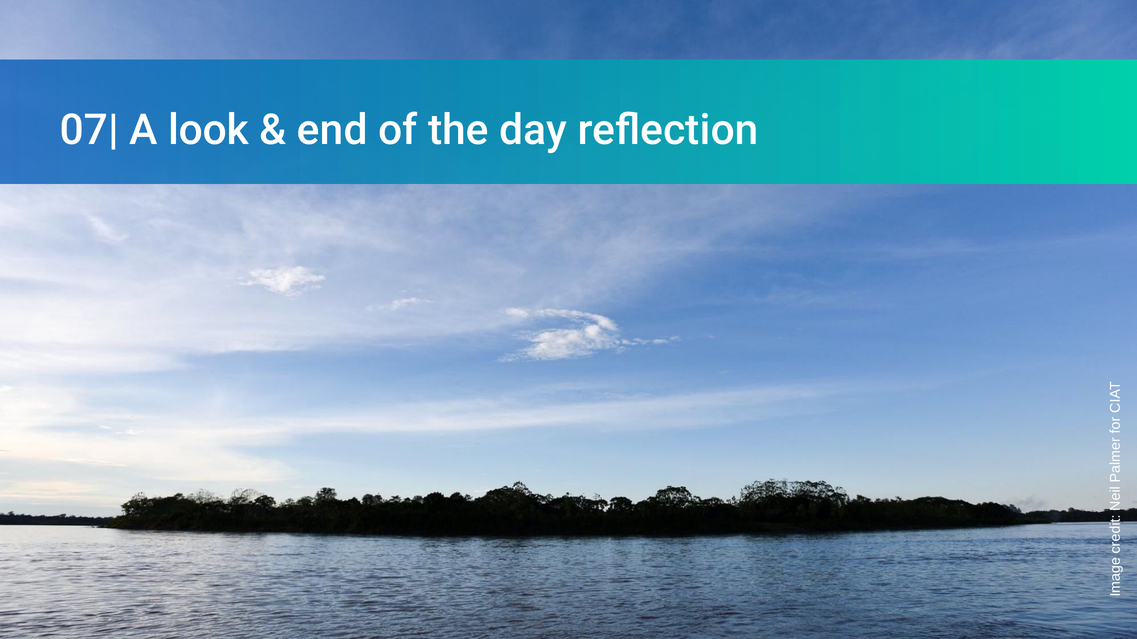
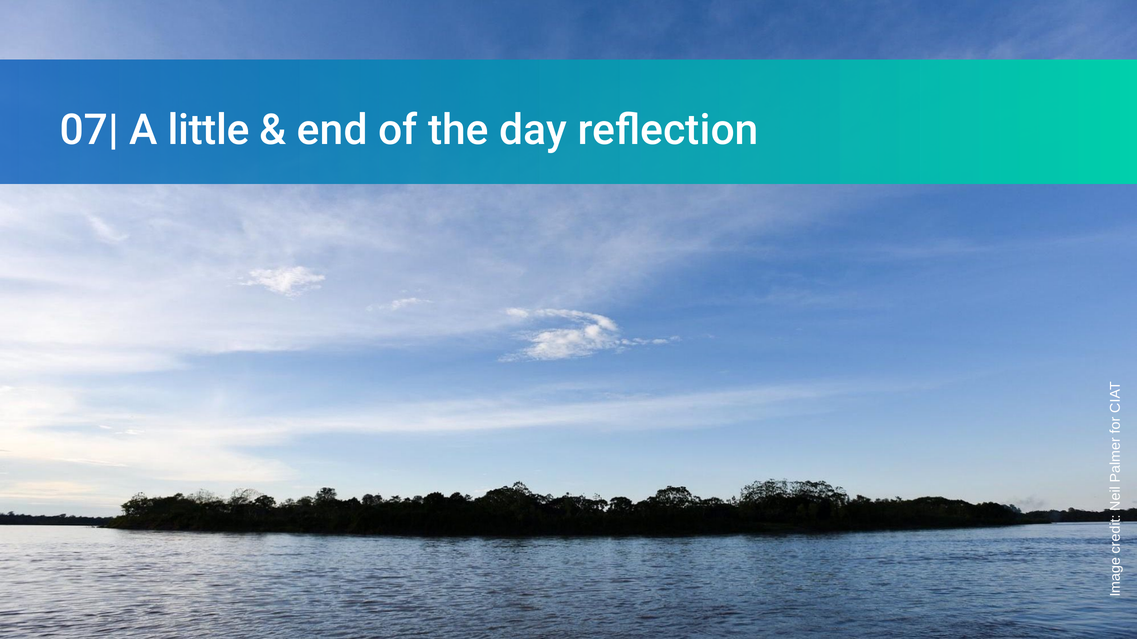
look: look -> little (209, 130)
